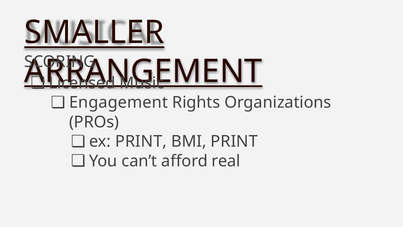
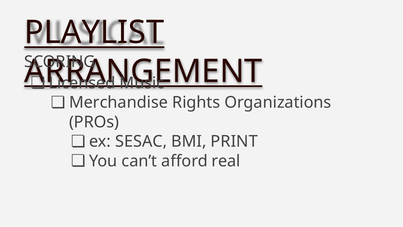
SMALLER: SMALLER -> PLAYLIST (94, 32)
Engagement: Engagement -> Merchandise (119, 102)
ex PRINT: PRINT -> SESAC (141, 141)
